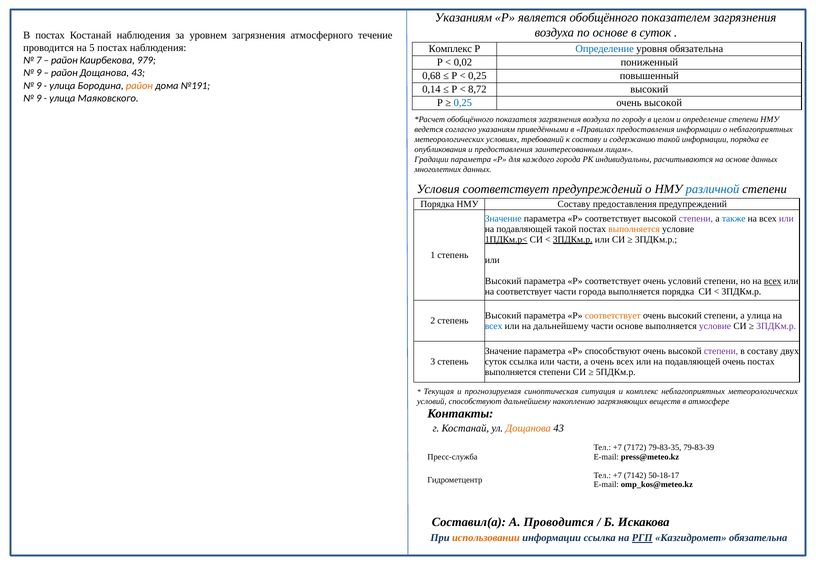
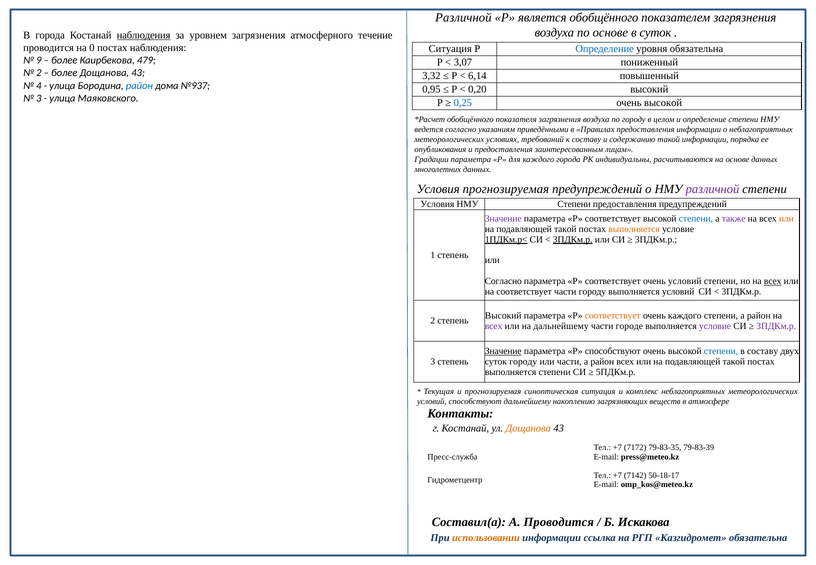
Указаниям: Указаниям -> Различной (463, 18)
В постах: постах -> города (50, 35)
наблюдения underline: none -> present (144, 35)
5: 5 -> 0 (92, 48)
Комплекс: Комплекс -> Ситуация (450, 49)
7: 7 -> 9 (39, 60)
район: район -> более (64, 60)
979: 979 -> 479 (146, 60)
0,02: 0,02 -> 3,07 (463, 62)
9: 9 -> 2 (39, 73)
район: район -> более (64, 73)
0,68: 0,68 -> 3,32 (431, 76)
0,25: 0,25 -> 6,14 (477, 76)
9: 9 -> 4 (39, 86)
район colour: orange -> blue (139, 86)
№191: №191 -> №937 (195, 86)
0,14: 0,14 -> 0,95 (431, 89)
8,72: 8,72 -> 0,20 (477, 89)
9: 9 -> 3 (39, 98)
Условия соответствует: соответствует -> прогнозируемая (506, 189)
различной colour: blue -> purple (712, 189)
Порядка: Порядка -> Условия (437, 204)
НМУ Составу: Составу -> Степени (574, 204)
Значение colour: blue -> purple (503, 219)
степени colour: purple -> blue (696, 219)
также colour: blue -> purple (734, 219)
или colour: purple -> orange (786, 219)
Высокий: Высокий -> Согласно (503, 281)
части города: города -> городу (592, 292)
выполняется порядка: порядка -> условий (678, 292)
очень высокий: высокий -> каждого (685, 316)
степени а улица: улица -> район (759, 316)
всех colour: blue -> purple (494, 326)
части основе: основе -> городе (629, 326)
Значение underline: none -> present (503, 351)
степени colour: purple -> blue (721, 351)
суток ссылка: ссылка -> городу (523, 362)
очень: очень -> район (602, 362)
очень: очень -> такой (734, 362)
РГП underline: present -> none (642, 538)
